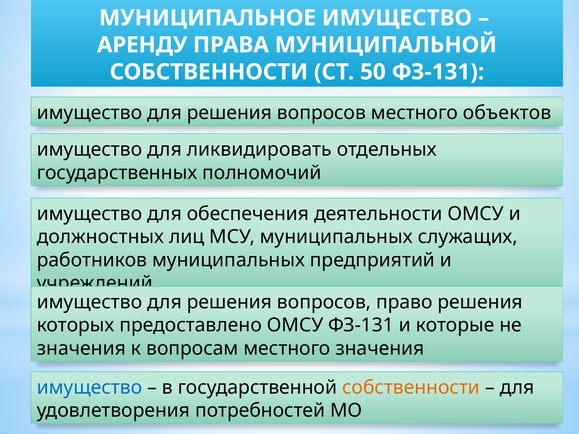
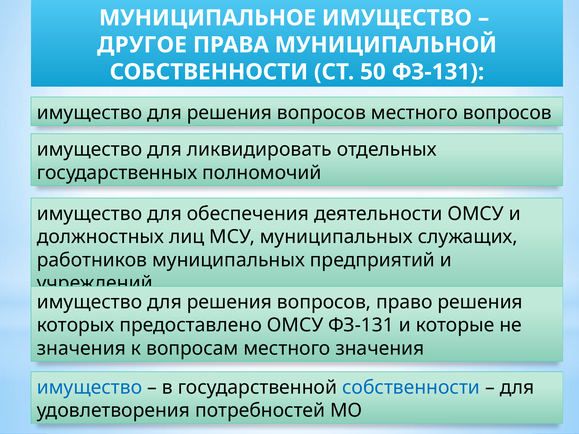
АРЕНДУ: АРЕНДУ -> ДРУГОЕ (142, 45)
местного объектов: объектов -> вопросов (507, 113)
собственности colour: orange -> blue (411, 388)
